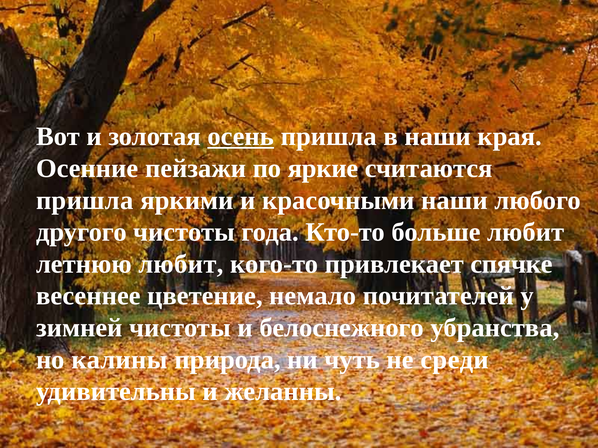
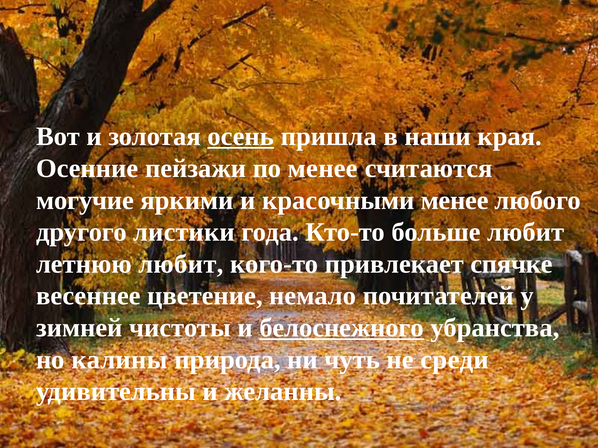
по яркие: яркие -> менее (323, 169)
пришла: пришла -> могучие (85, 200)
красочными наши: наши -> менее (455, 200)
другого чистоты: чистоты -> листики (184, 232)
белоснежного underline: none -> present (342, 328)
